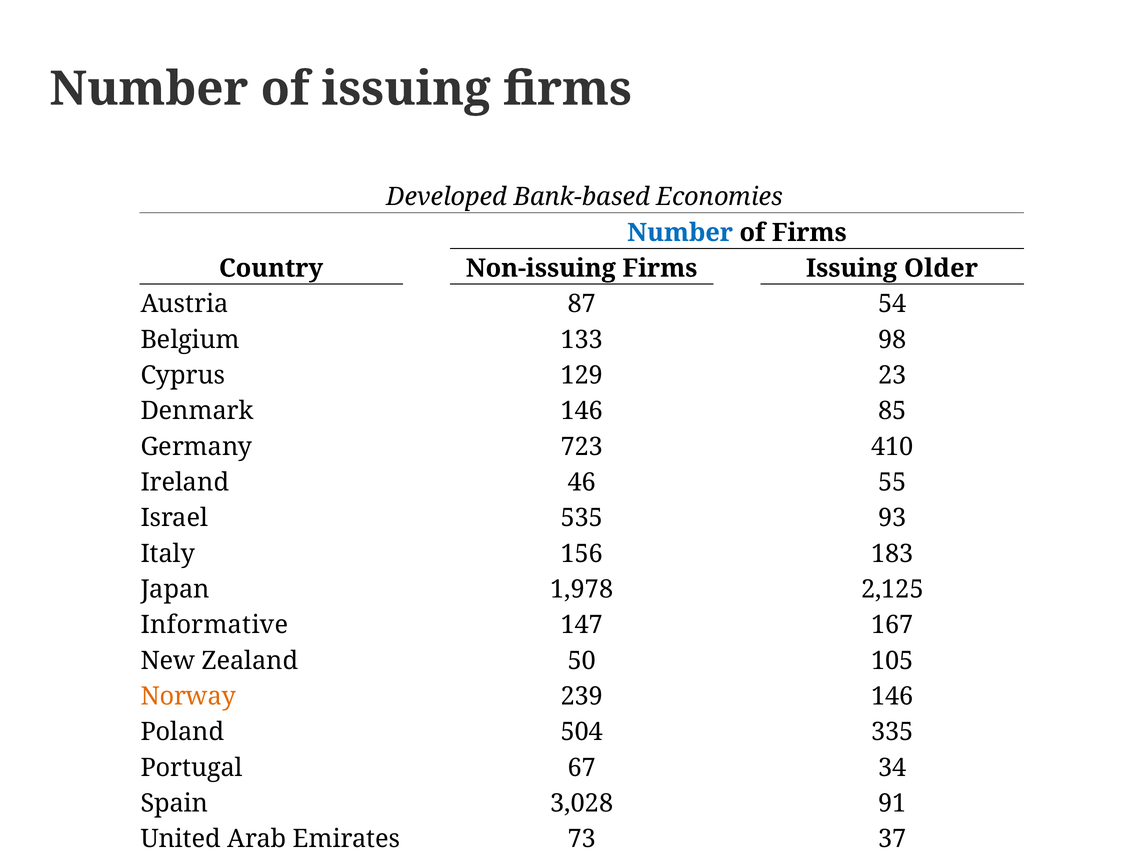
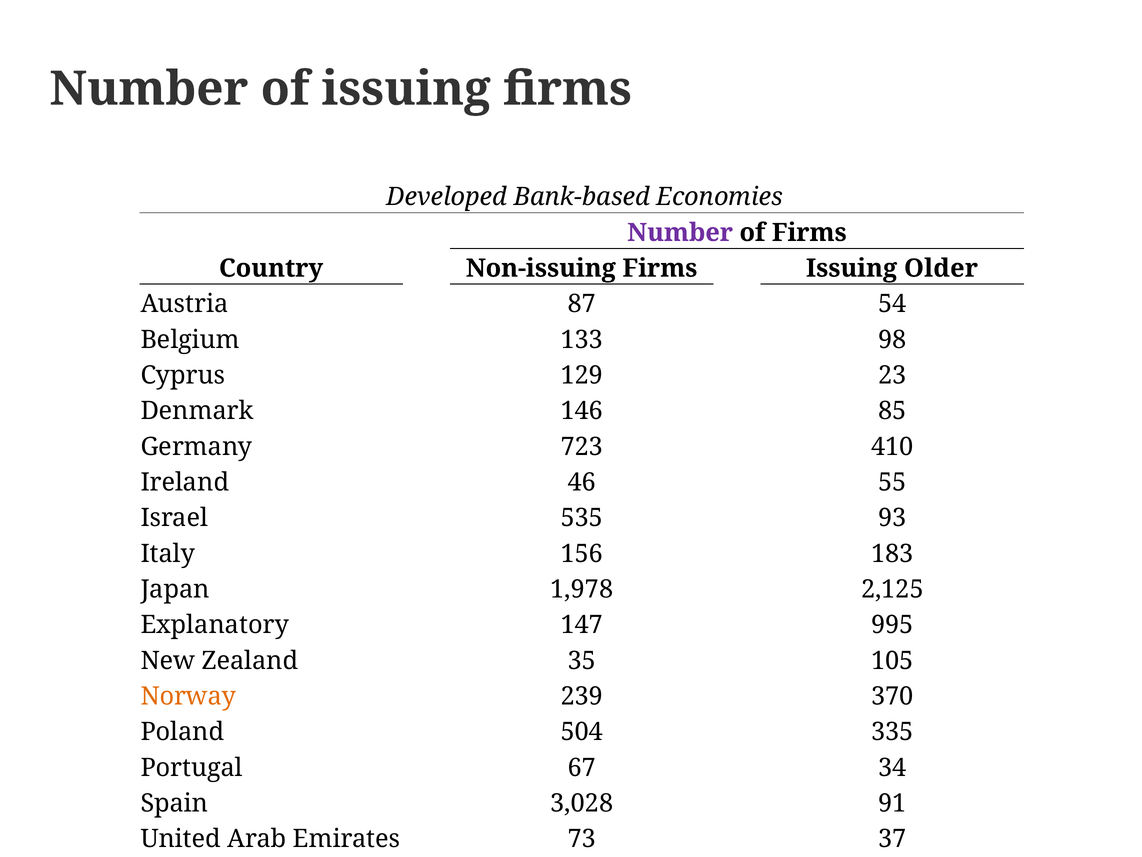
Number colour: blue -> purple (680, 232)
Informative: Informative -> Explanatory (215, 625)
167: 167 -> 995 (892, 625)
50: 50 -> 35 (582, 660)
239 146: 146 -> 370 (892, 696)
